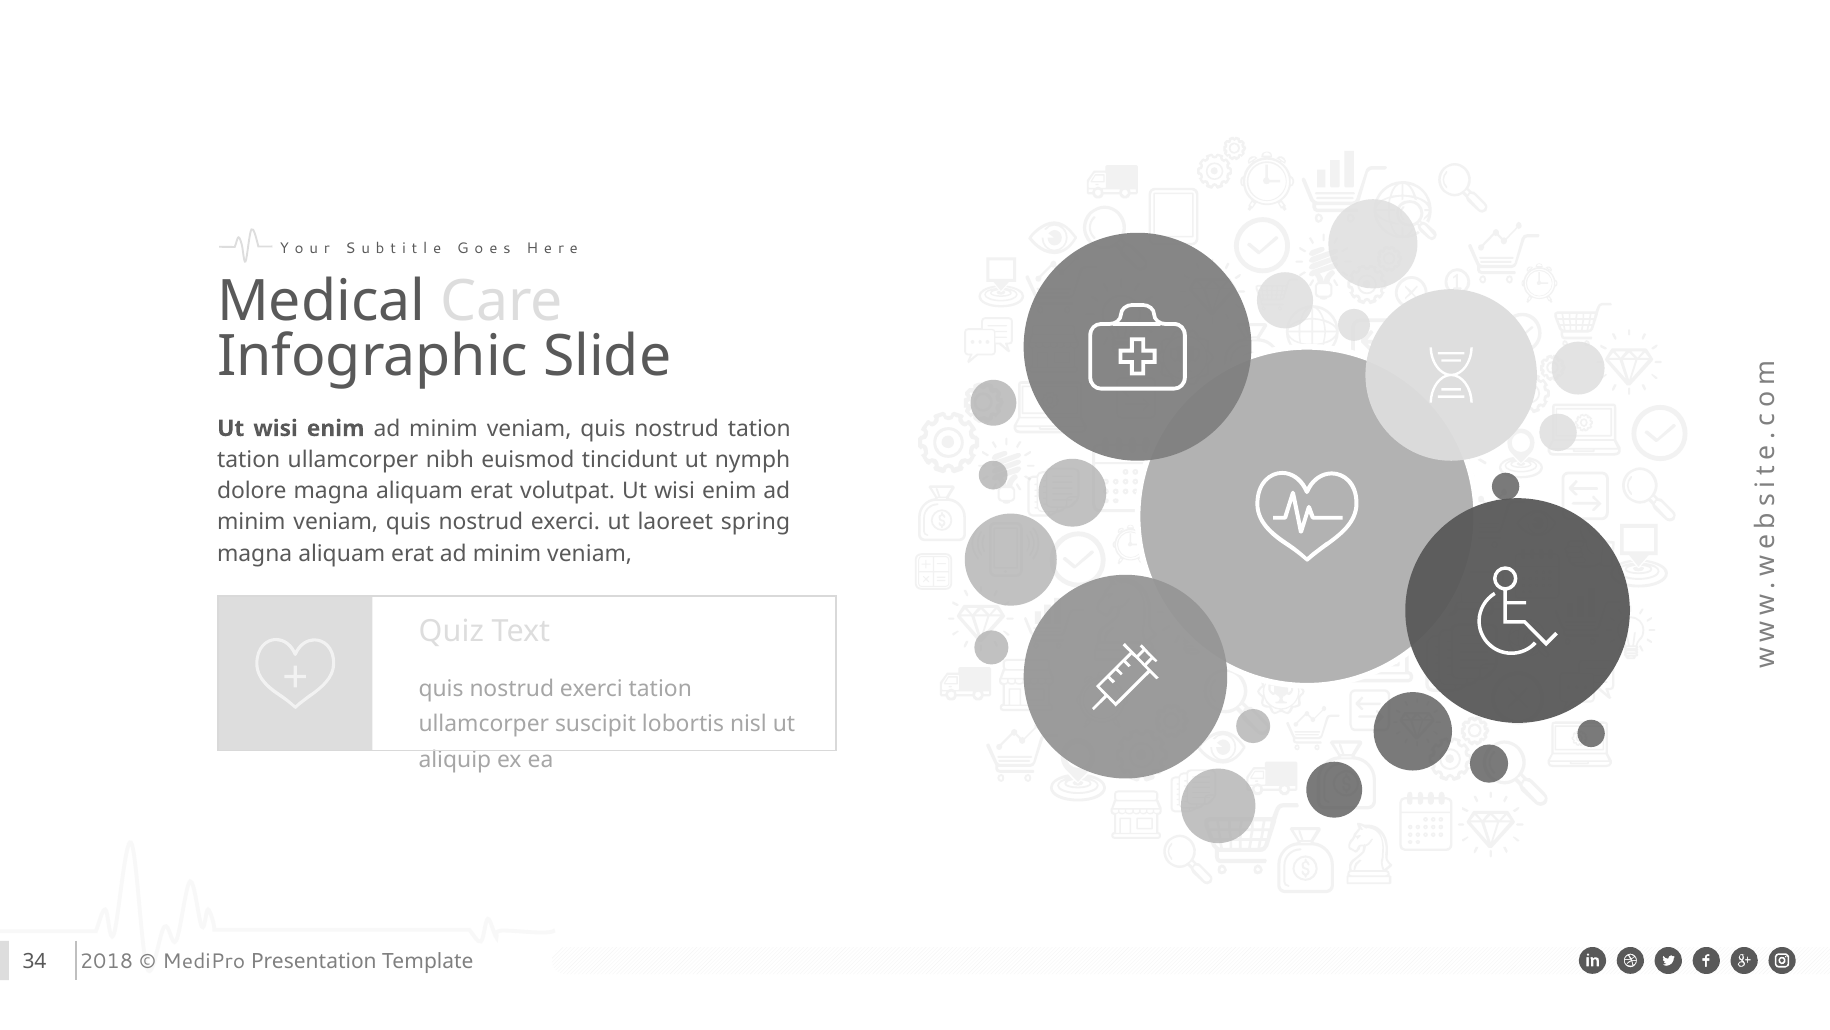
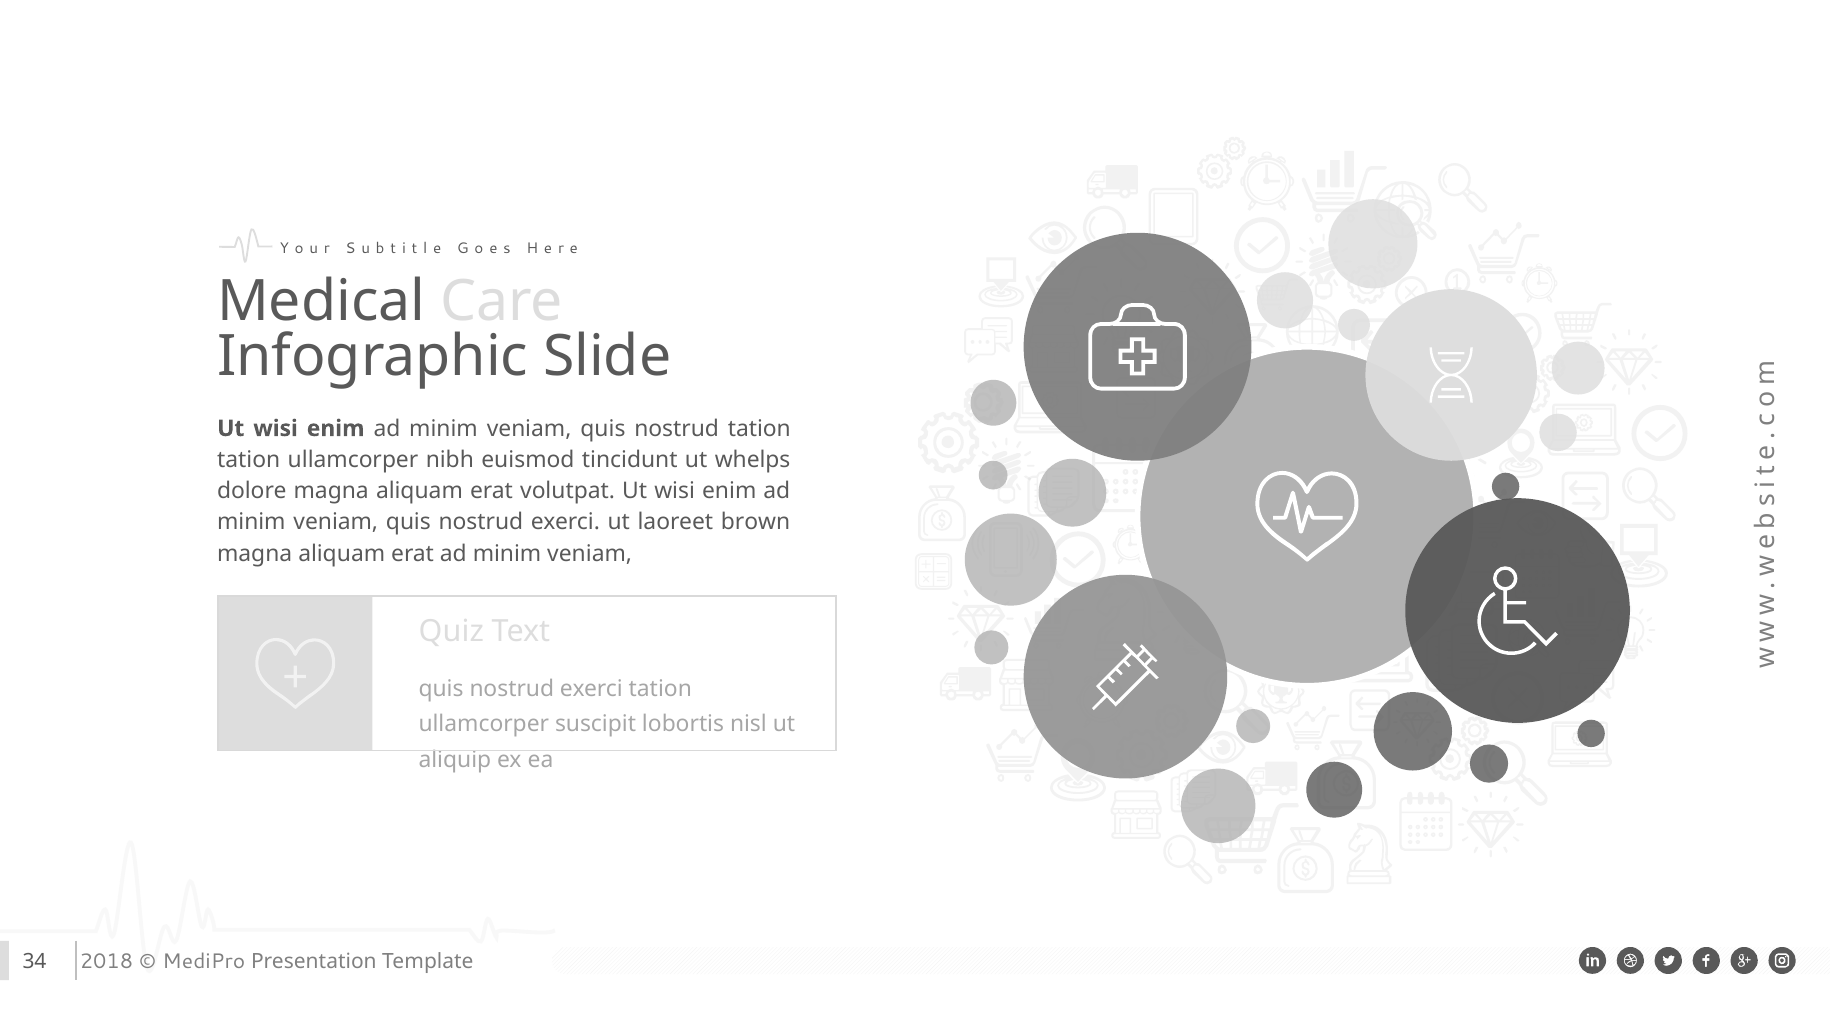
nymph: nymph -> whelps (753, 460)
spring: spring -> brown (756, 522)
